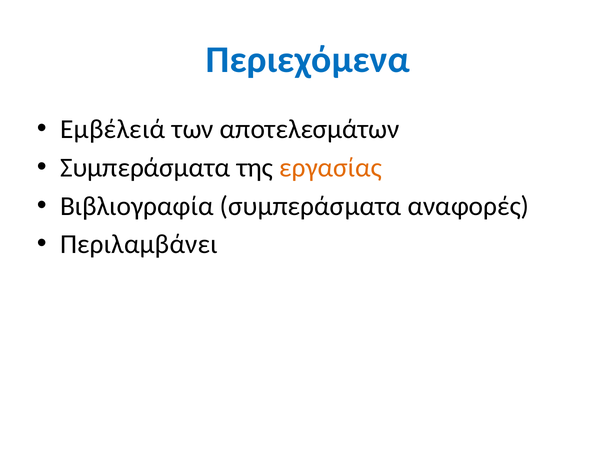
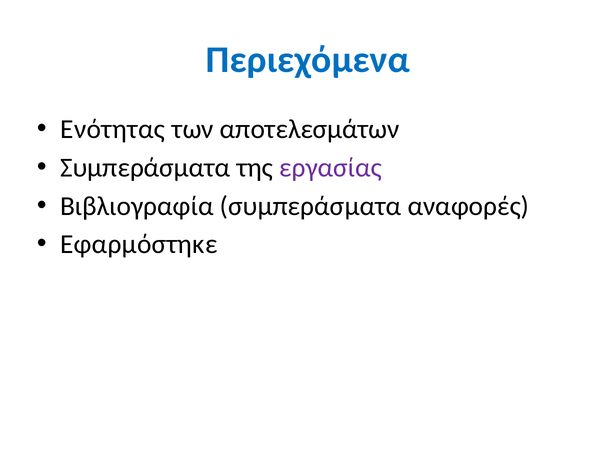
Εμβέλειά: Εμβέλειά -> Ενότητας (113, 129)
εργασίας colour: orange -> purple (331, 168)
Περιλαμβάνει: Περιλαμβάνει -> Εφαρμόστηκε (139, 244)
